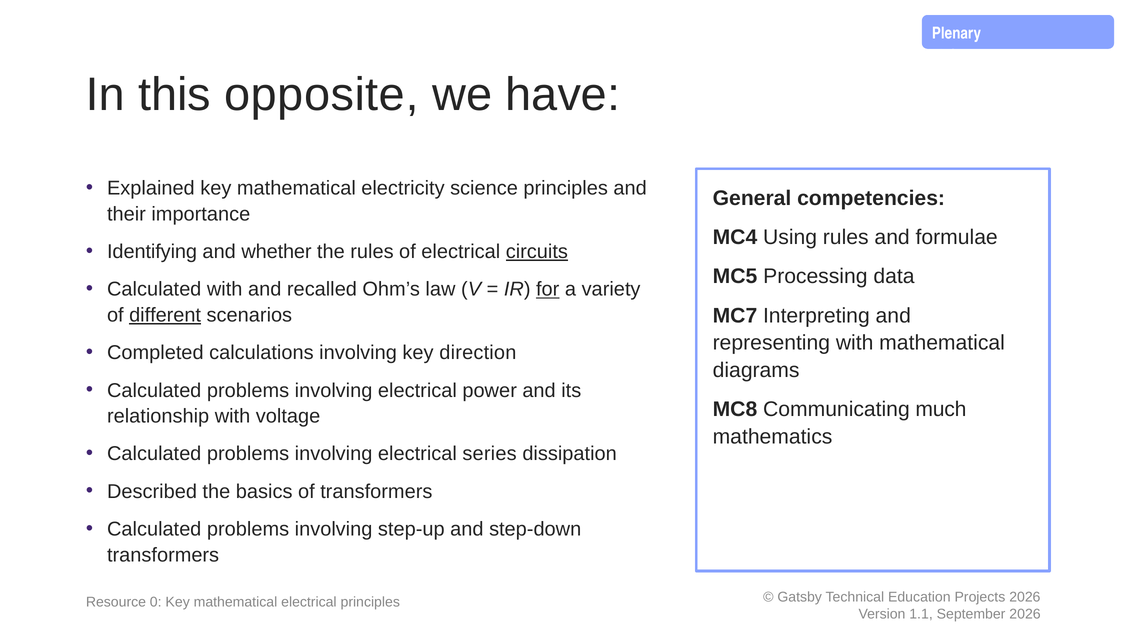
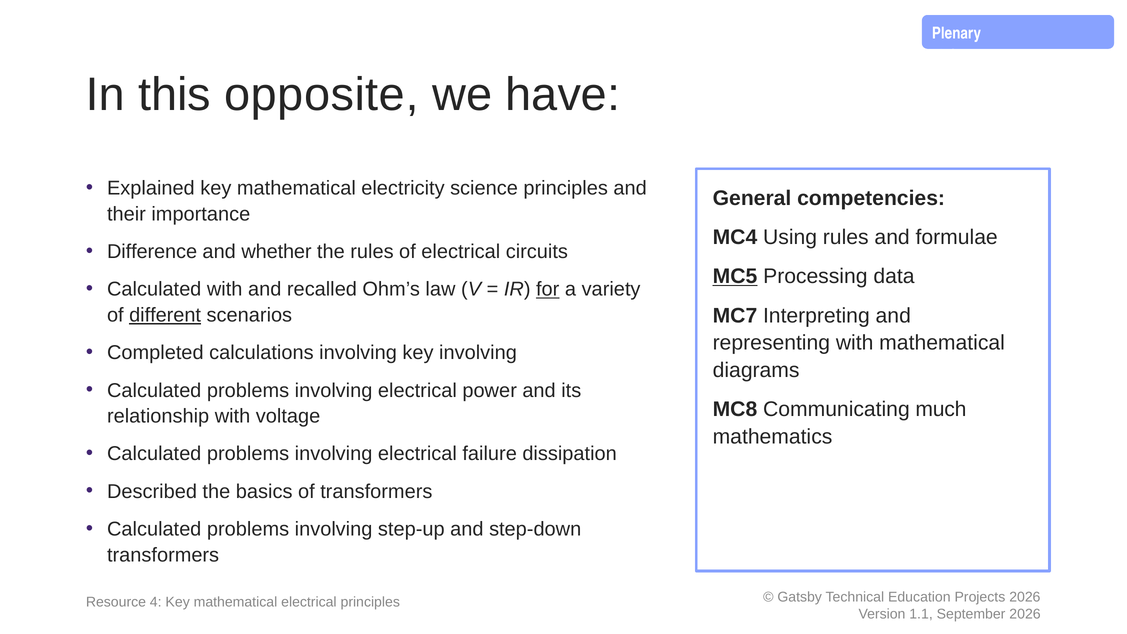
Identifying: Identifying -> Difference (152, 252)
circuits underline: present -> none (537, 252)
MC5 underline: none -> present (735, 276)
key direction: direction -> involving (478, 353)
series: series -> failure (490, 454)
0: 0 -> 4 (156, 602)
